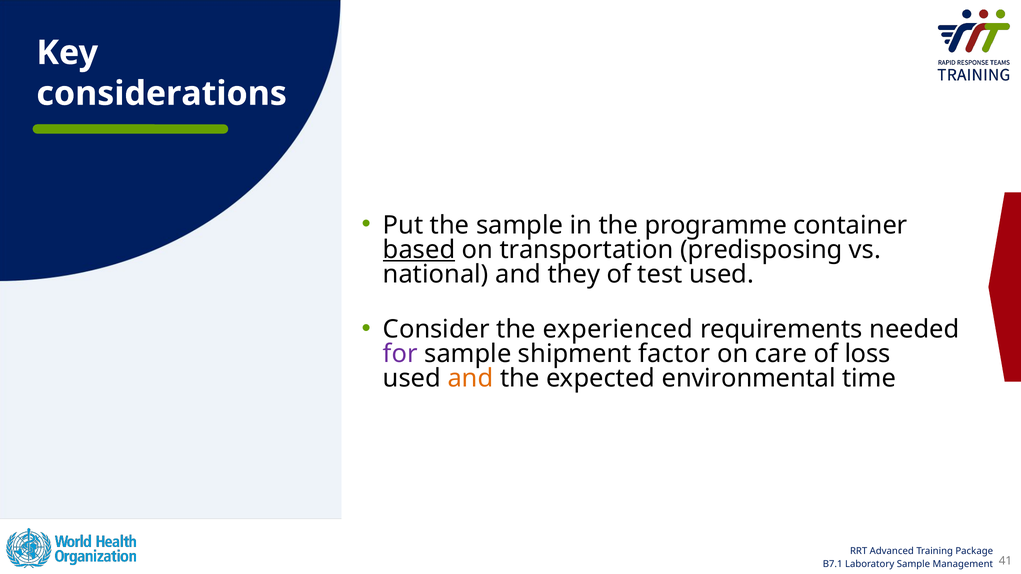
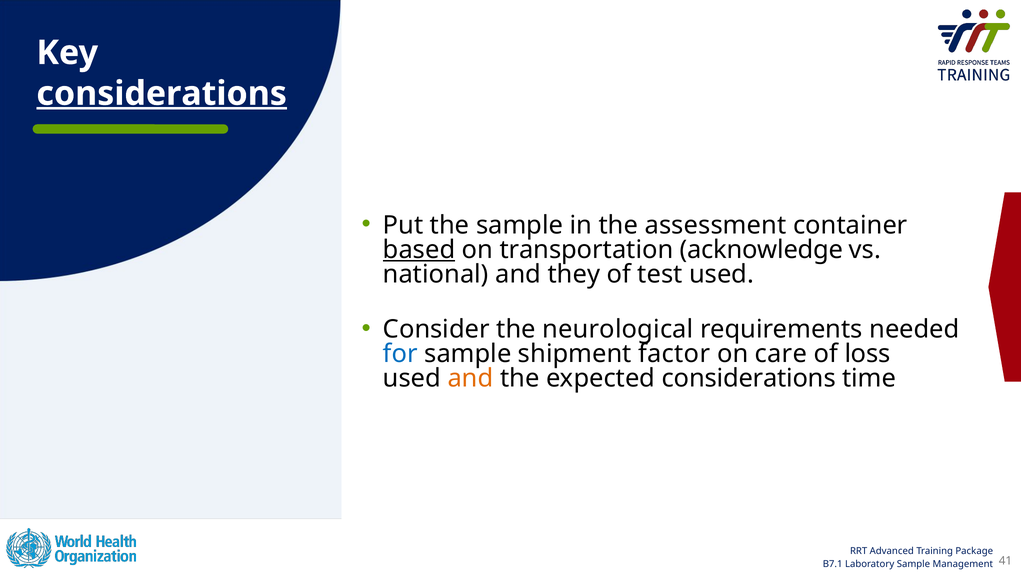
considerations underline: none -> present (162, 94)
programme: programme -> assessment (716, 225)
predisposing: predisposing -> acknowledge (761, 250)
experienced: experienced -> neurological (618, 329)
for colour: purple -> blue (400, 354)
expected environmental: environmental -> considerations (749, 379)
